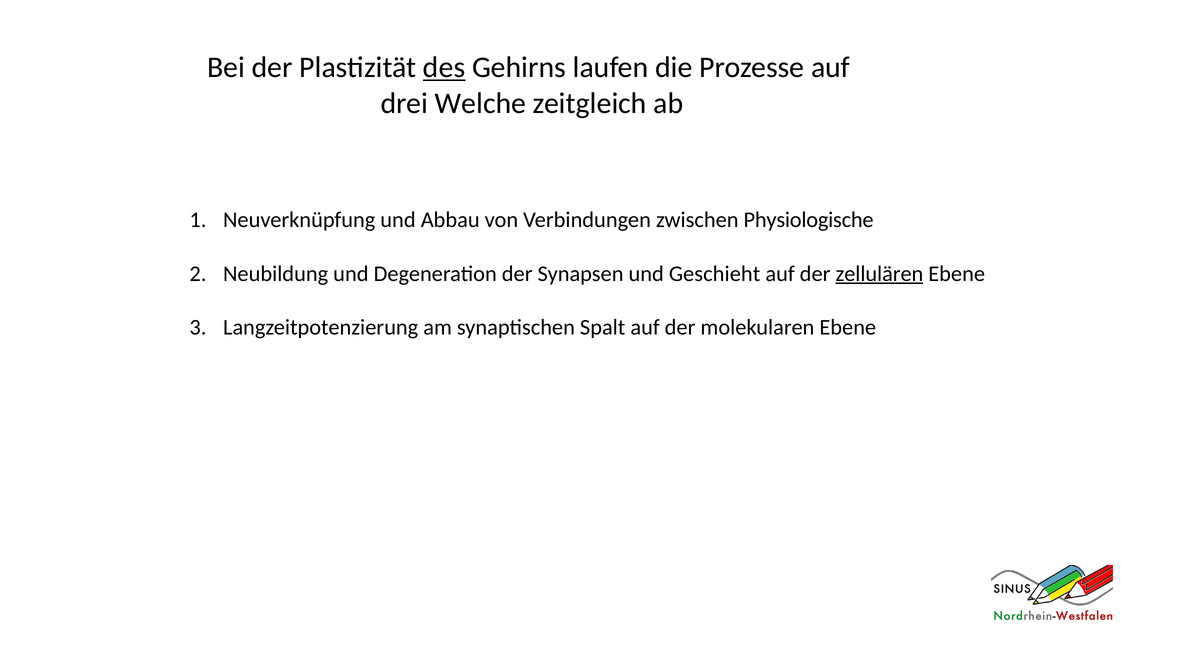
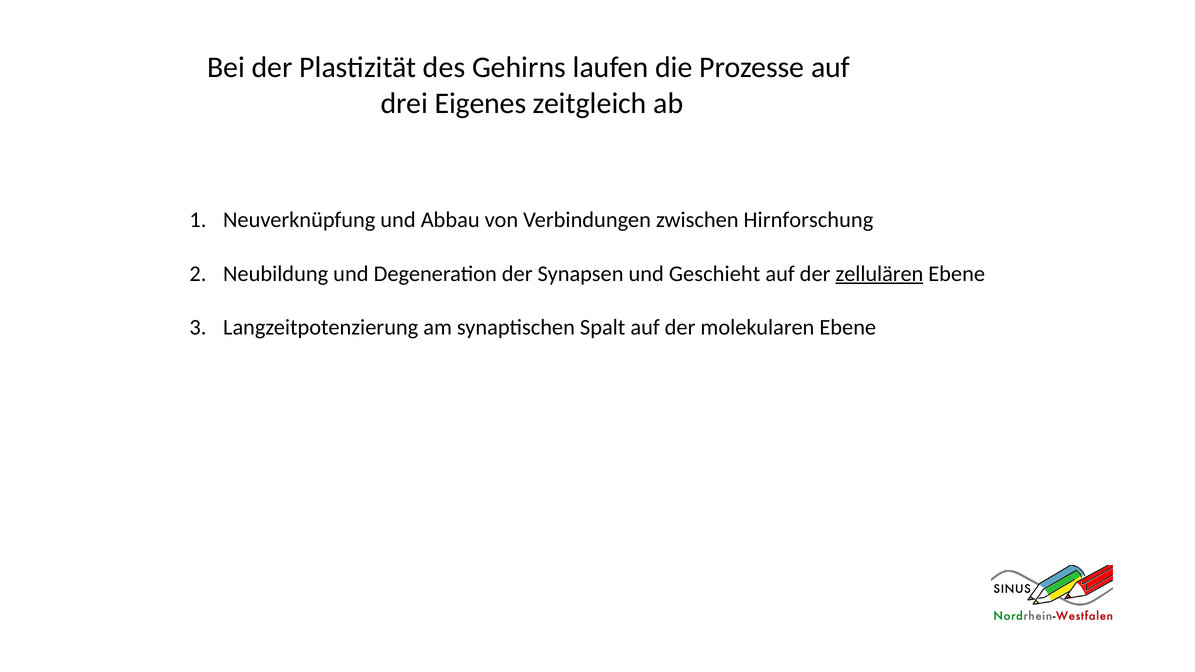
des underline: present -> none (444, 68)
Welche: Welche -> Eigenes (481, 103)
Physiologische: Physiologische -> Hirnforschung (808, 220)
